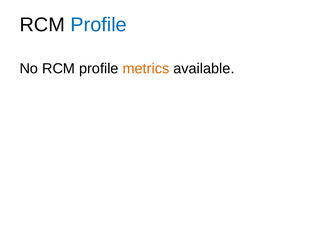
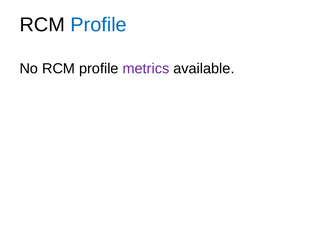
metrics colour: orange -> purple (146, 68)
